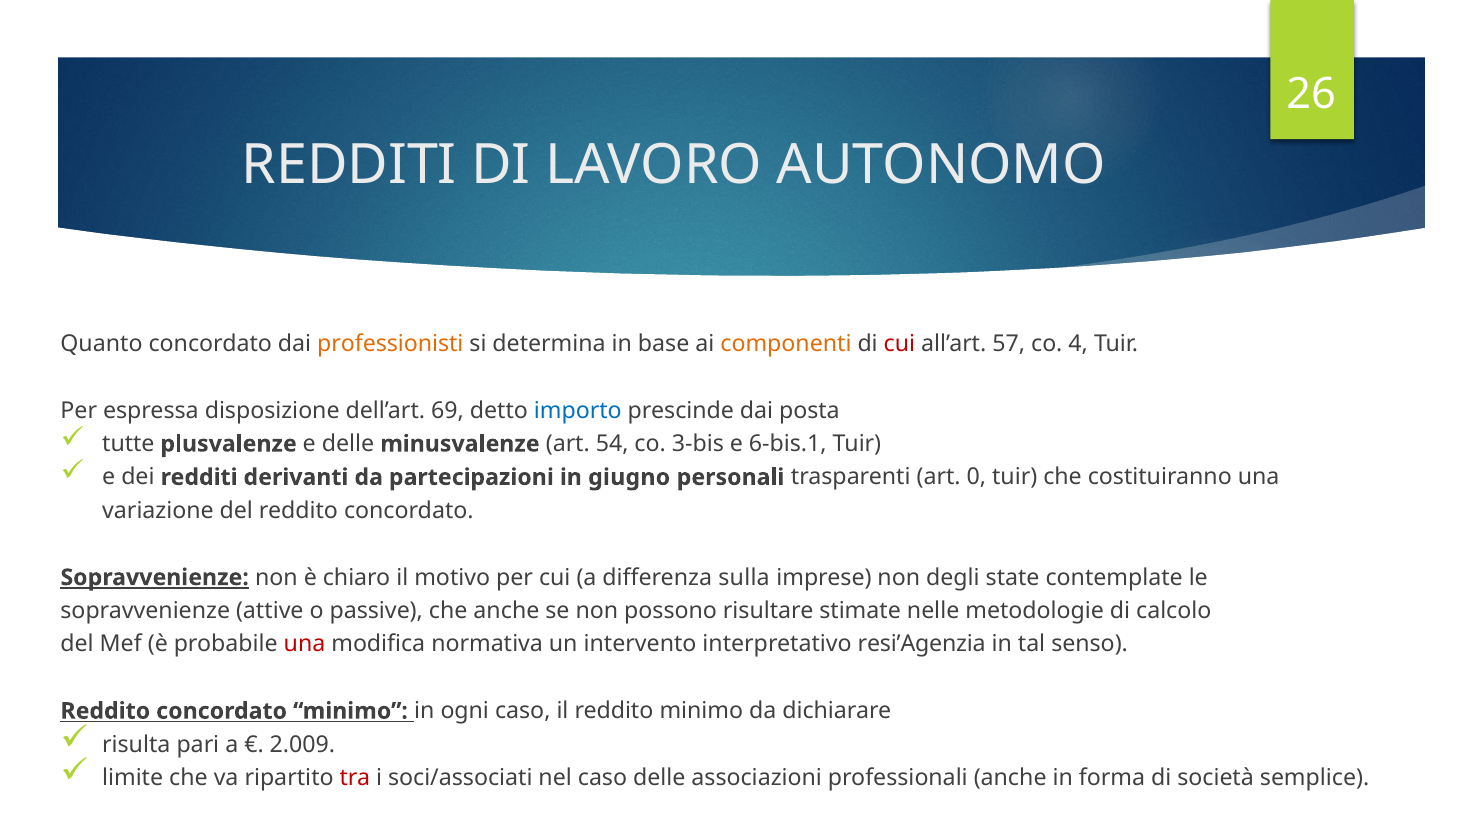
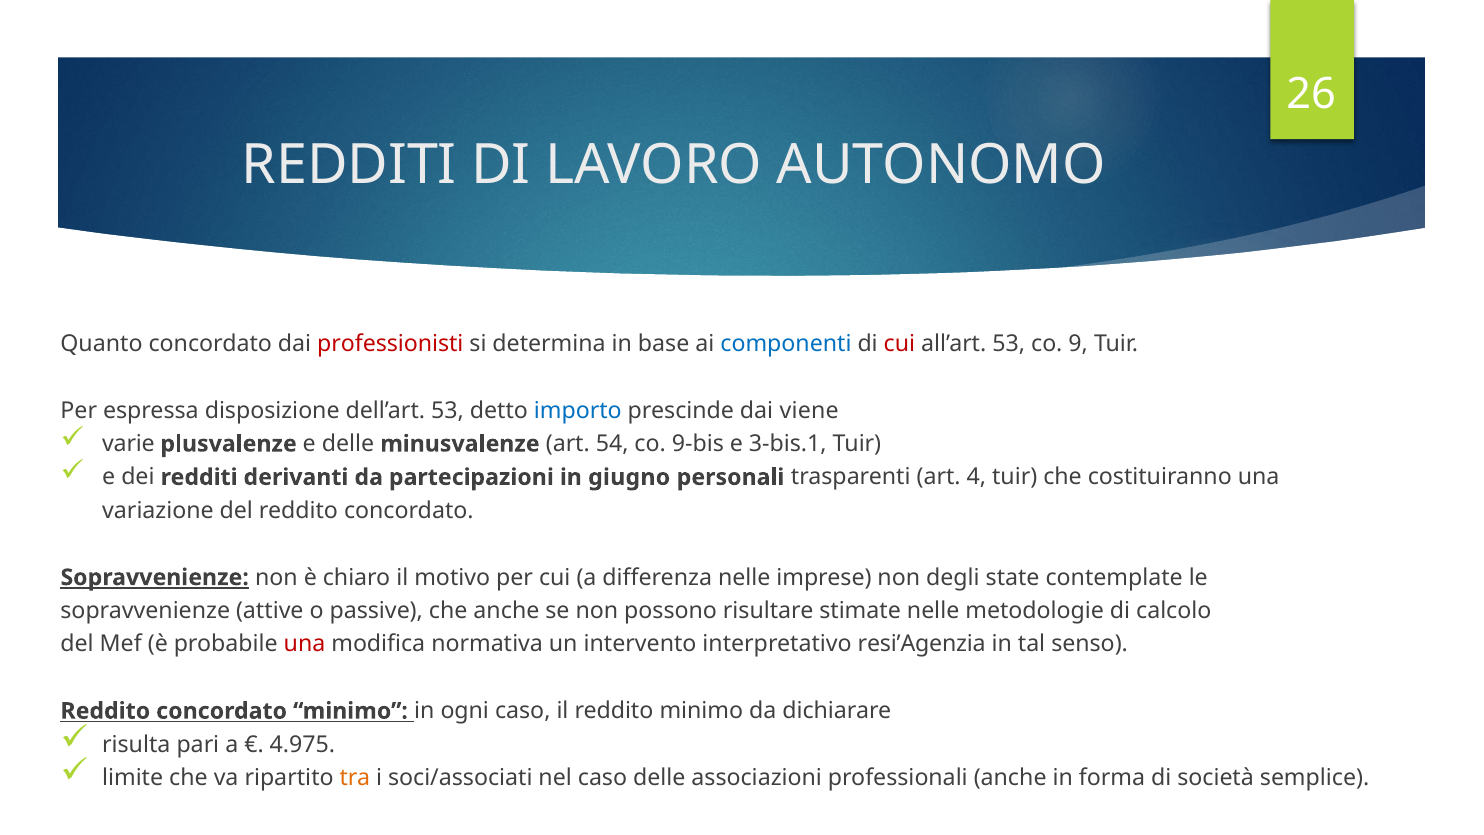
professionisti colour: orange -> red (390, 344)
componenti colour: orange -> blue (786, 344)
all’art 57: 57 -> 53 (1009, 344)
4: 4 -> 9 (1078, 344)
dell’art 69: 69 -> 53 (447, 410)
posta: posta -> viene (809, 410)
tutte: tutte -> varie (128, 444)
3-bis: 3-bis -> 9-bis (698, 444)
6-bis.1: 6-bis.1 -> 3-bis.1 (788, 444)
0: 0 -> 4 (976, 477)
differenza sulla: sulla -> nelle (744, 577)
2.009: 2.009 -> 4.975 (302, 744)
tra colour: red -> orange (355, 778)
